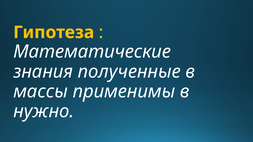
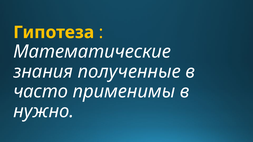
массы: массы -> часто (41, 92)
